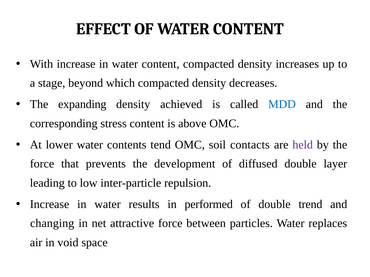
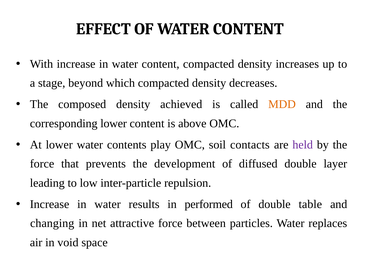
expanding: expanding -> composed (82, 105)
MDD colour: blue -> orange (282, 105)
corresponding stress: stress -> lower (114, 124)
tend: tend -> play (161, 145)
trend: trend -> table (310, 205)
